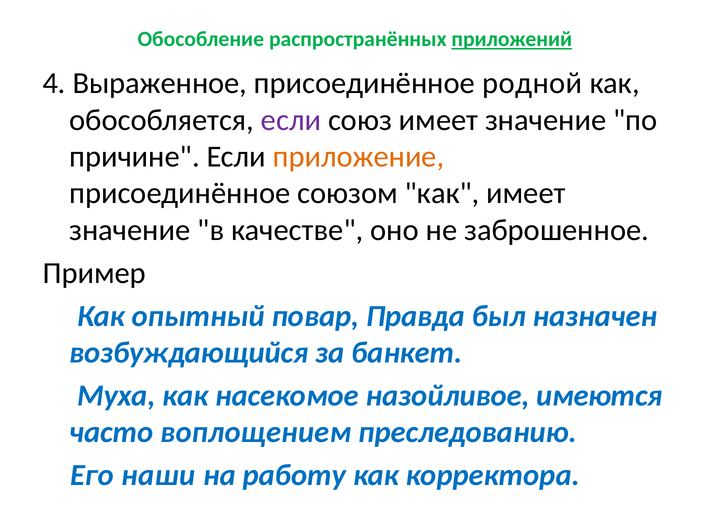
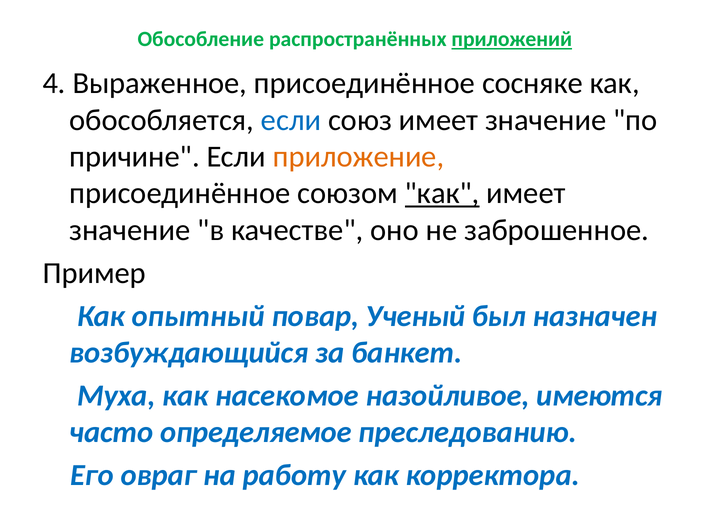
родной: родной -> сосняке (532, 83)
если colour: purple -> blue (291, 120)
как underline: none -> present (442, 194)
Правда: Правда -> Ученый (416, 316)
воплощением: воплощением -> определяемое (256, 433)
наши: наши -> овраг (159, 476)
